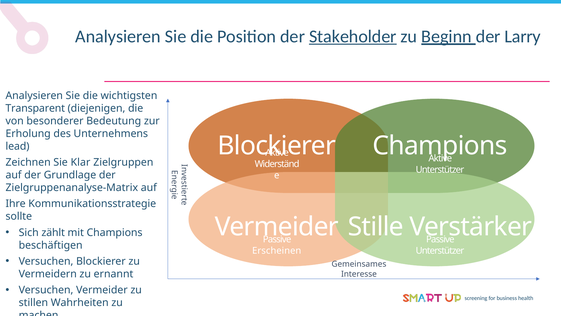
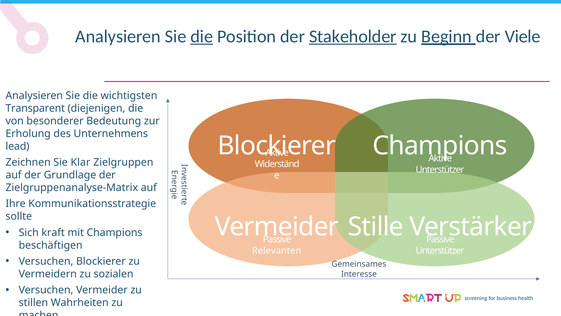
die underline: none -> present (202, 36)
Larry: Larry -> Viele (523, 36)
zählt: zählt -> kraft (53, 232)
Erscheinen: Erscheinen -> Relevanten (277, 250)
ernannt: ernannt -> sozialen (114, 274)
